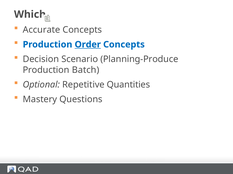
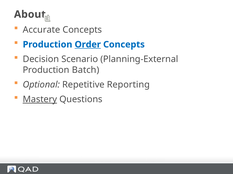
Which: Which -> About (30, 14)
Planning-Produce: Planning-Produce -> Planning-External (139, 59)
Quantities: Quantities -> Reporting (128, 85)
Mastery underline: none -> present (40, 100)
